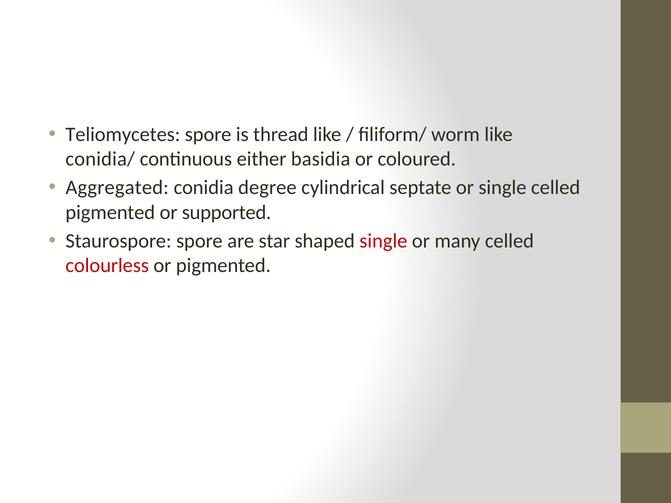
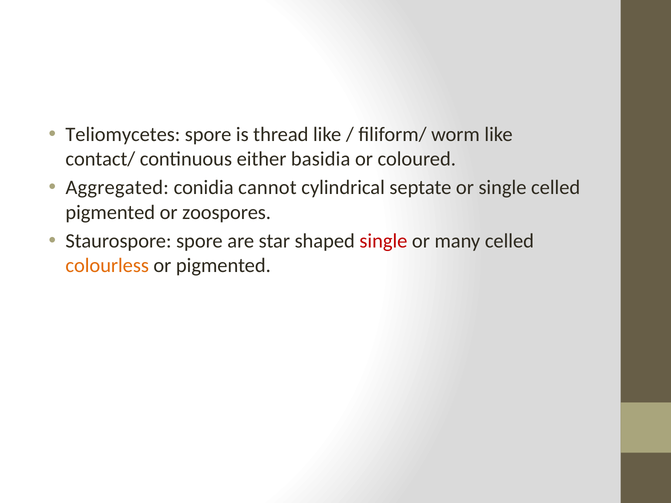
conidia/: conidia/ -> contact/ (100, 159)
degree: degree -> cannot (267, 188)
supported: supported -> zoospores (227, 212)
colourless colour: red -> orange (107, 266)
